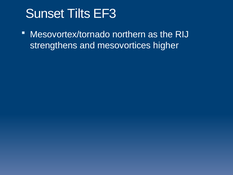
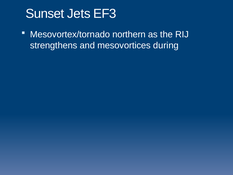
Tilts: Tilts -> Jets (79, 14)
higher: higher -> during (166, 45)
